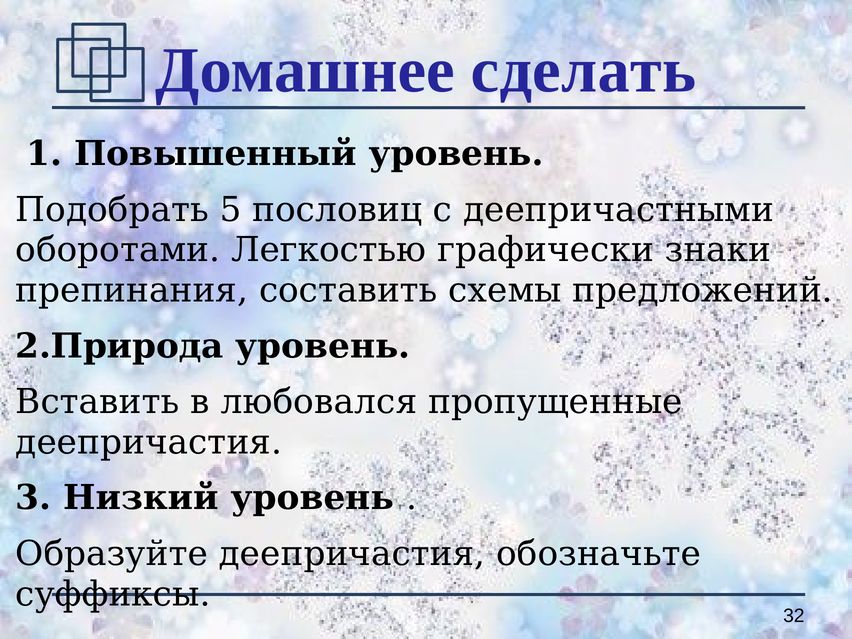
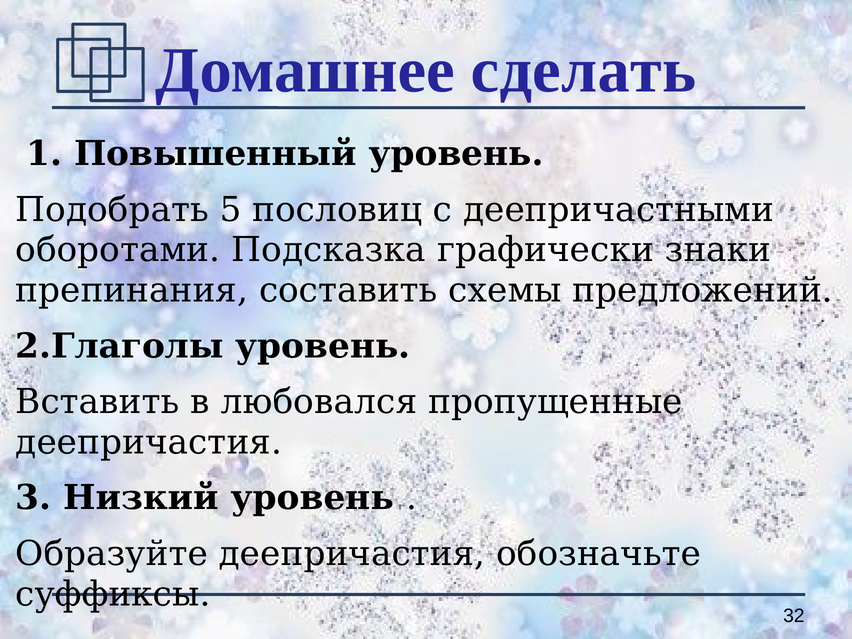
Легкостью: Легкостью -> Подсказка (329, 250)
2.Природа: 2.Природа -> 2.Глаголы (119, 346)
